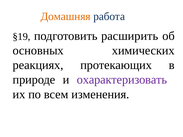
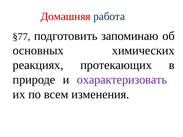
Домашняя colour: orange -> red (66, 16)
§19: §19 -> §77 (22, 37)
расширить: расширить -> запоминаю (130, 36)
